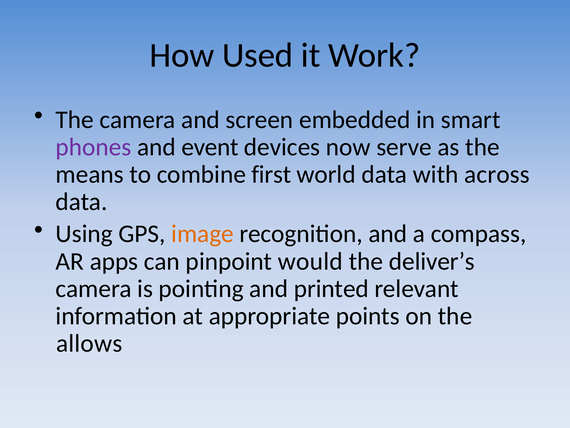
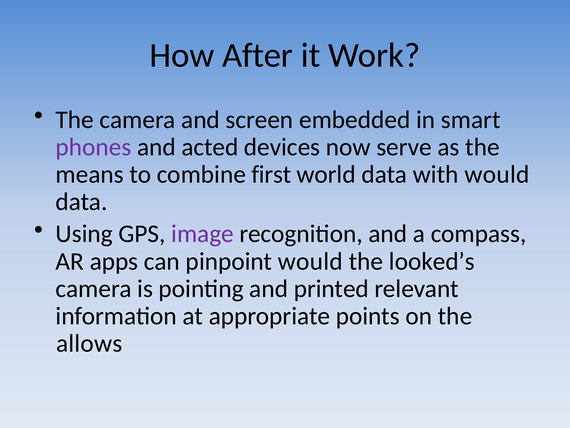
Used: Used -> After (258, 55)
event: event -> acted (210, 147)
with across: across -> would (497, 174)
image colour: orange -> purple (203, 234)
deliver’s: deliver’s -> looked’s (432, 261)
